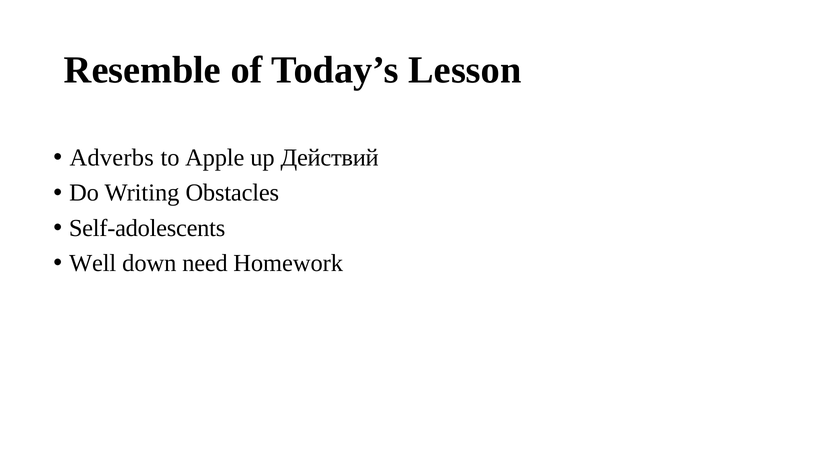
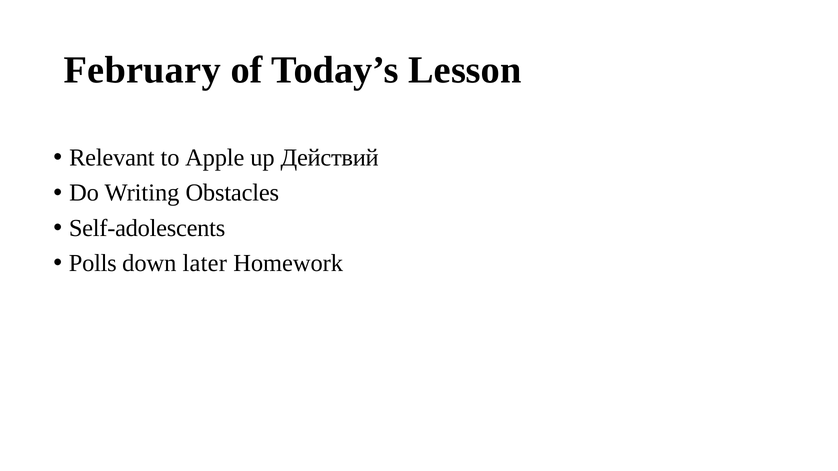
Resemble: Resemble -> February (142, 70)
Adverbs: Adverbs -> Relevant (112, 158)
Well: Well -> Polls (93, 263)
need: need -> later (205, 263)
